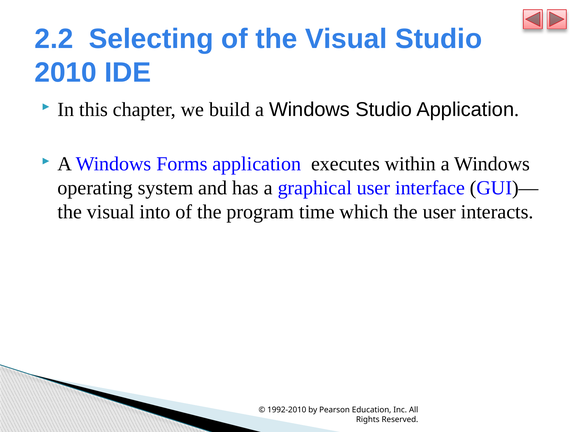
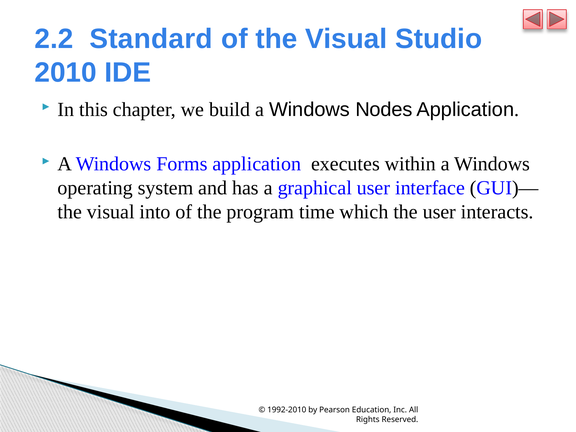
Selecting: Selecting -> Standard (151, 39)
Windows Studio: Studio -> Nodes (384, 110)
